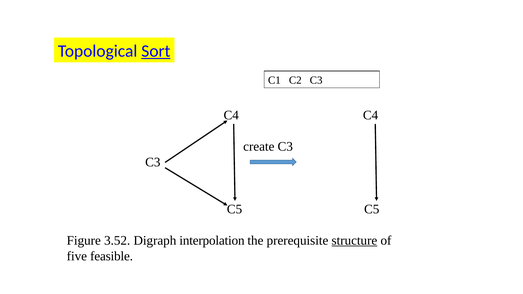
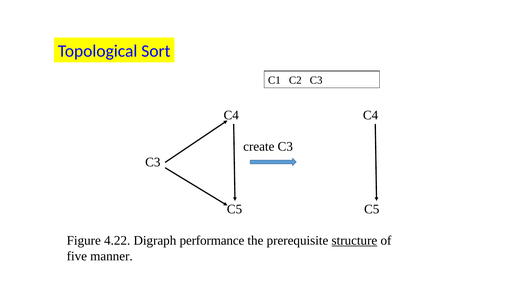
Sort underline: present -> none (156, 51)
3.52: 3.52 -> 4.22 (117, 241)
interpolation: interpolation -> performance (212, 241)
feasible: feasible -> manner (111, 256)
